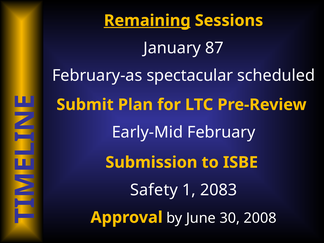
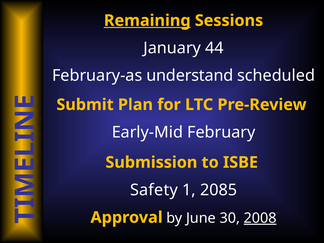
87: 87 -> 44 (214, 48)
spectacular: spectacular -> understand (190, 76)
2083: 2083 -> 2085 (219, 190)
2008 underline: none -> present (260, 218)
